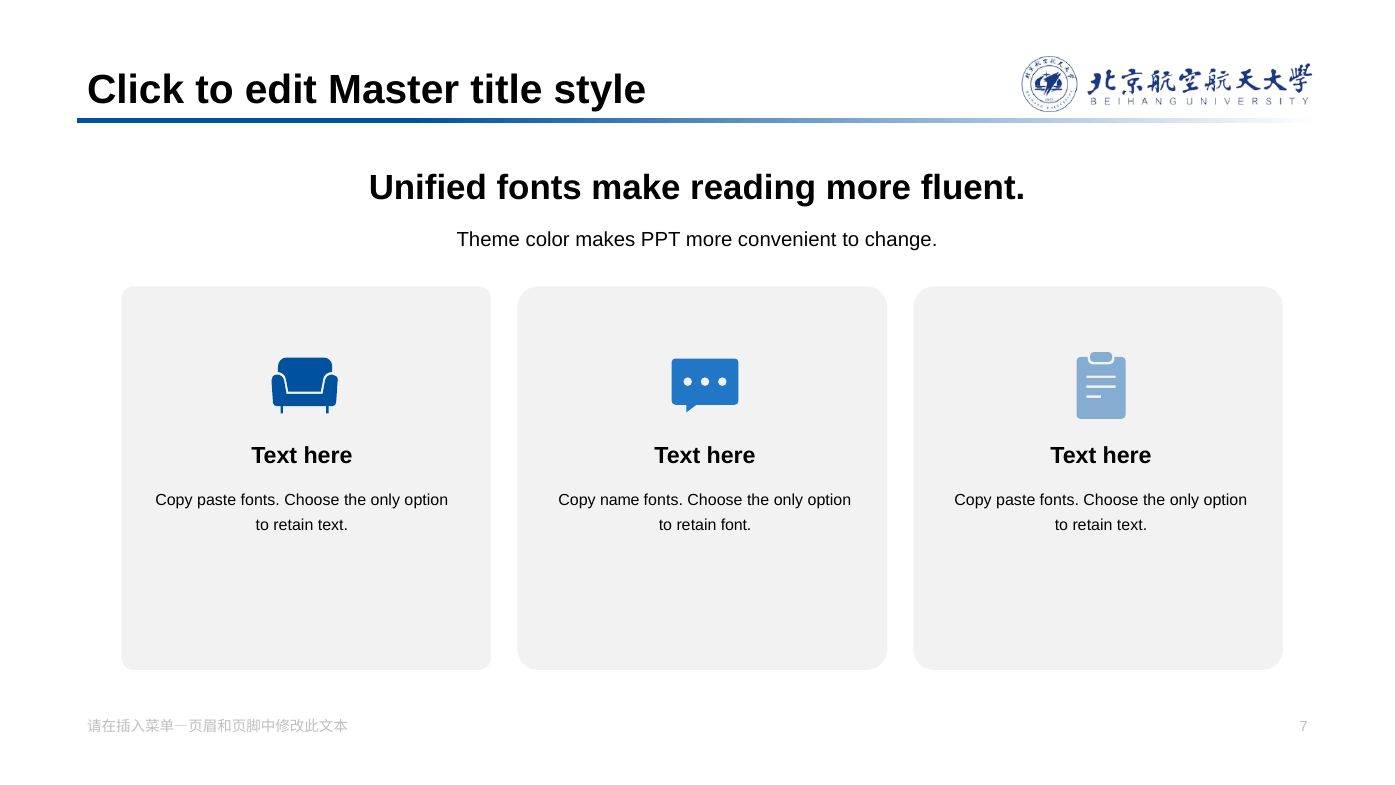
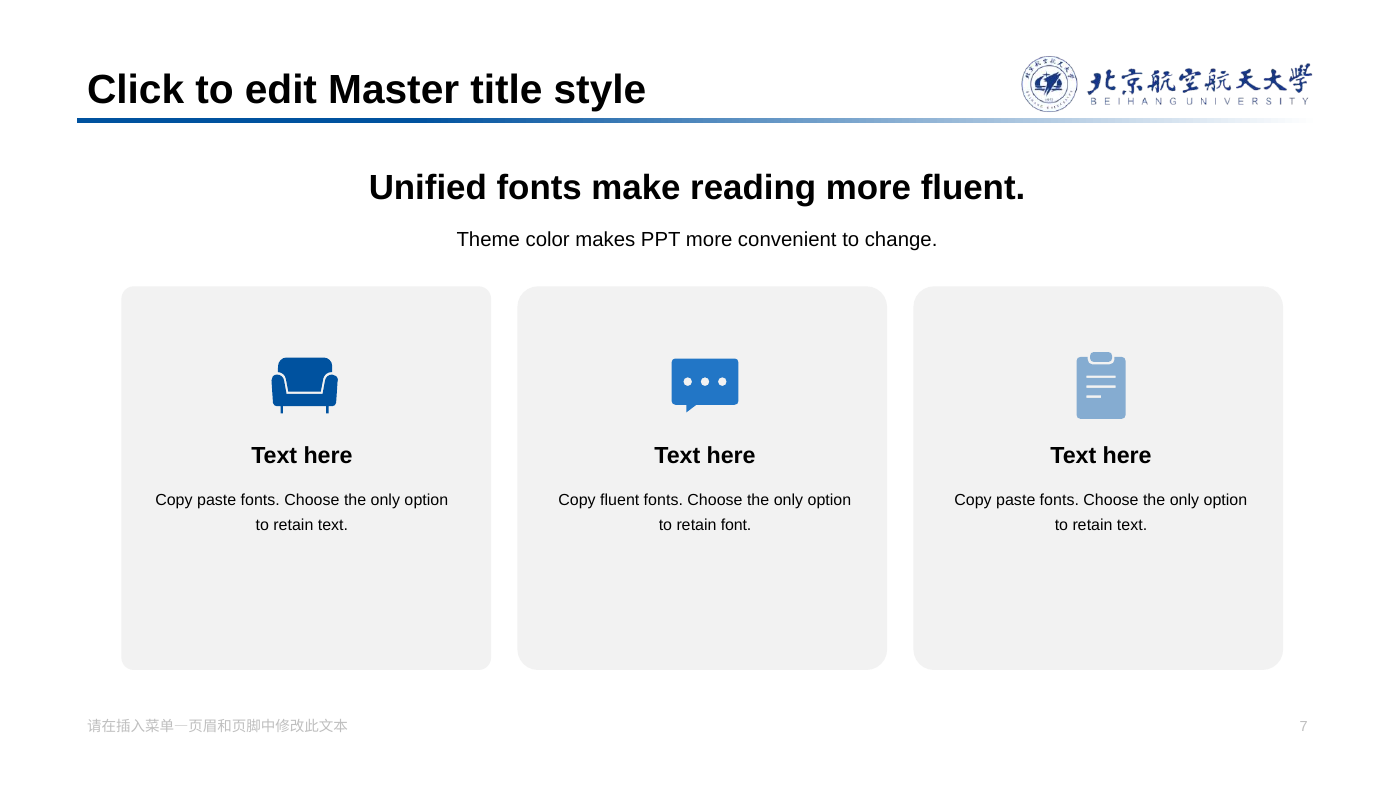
Copy name: name -> fluent (620, 500)
